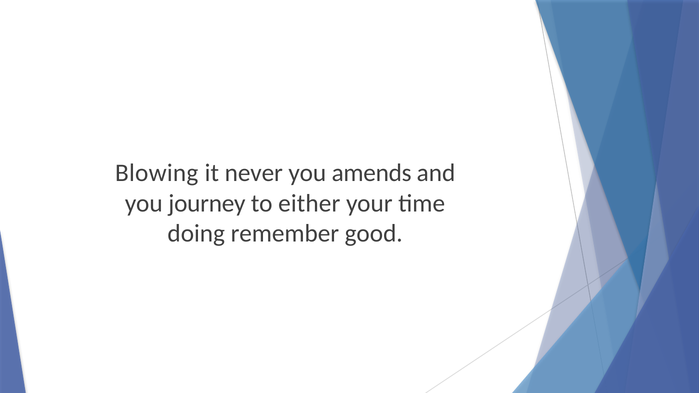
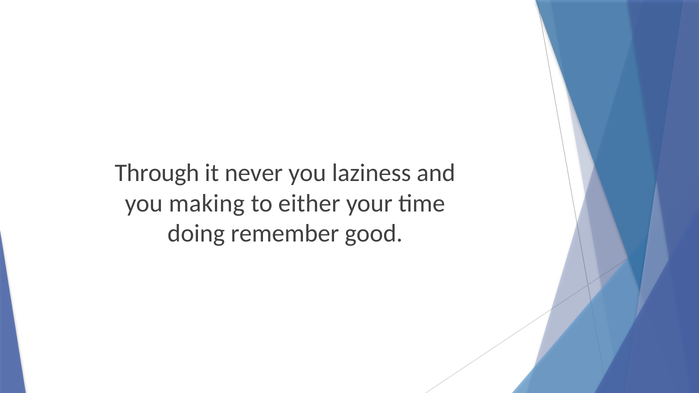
Blowing: Blowing -> Through (157, 173)
amends: amends -> laziness (371, 173)
journey: journey -> making (207, 203)
